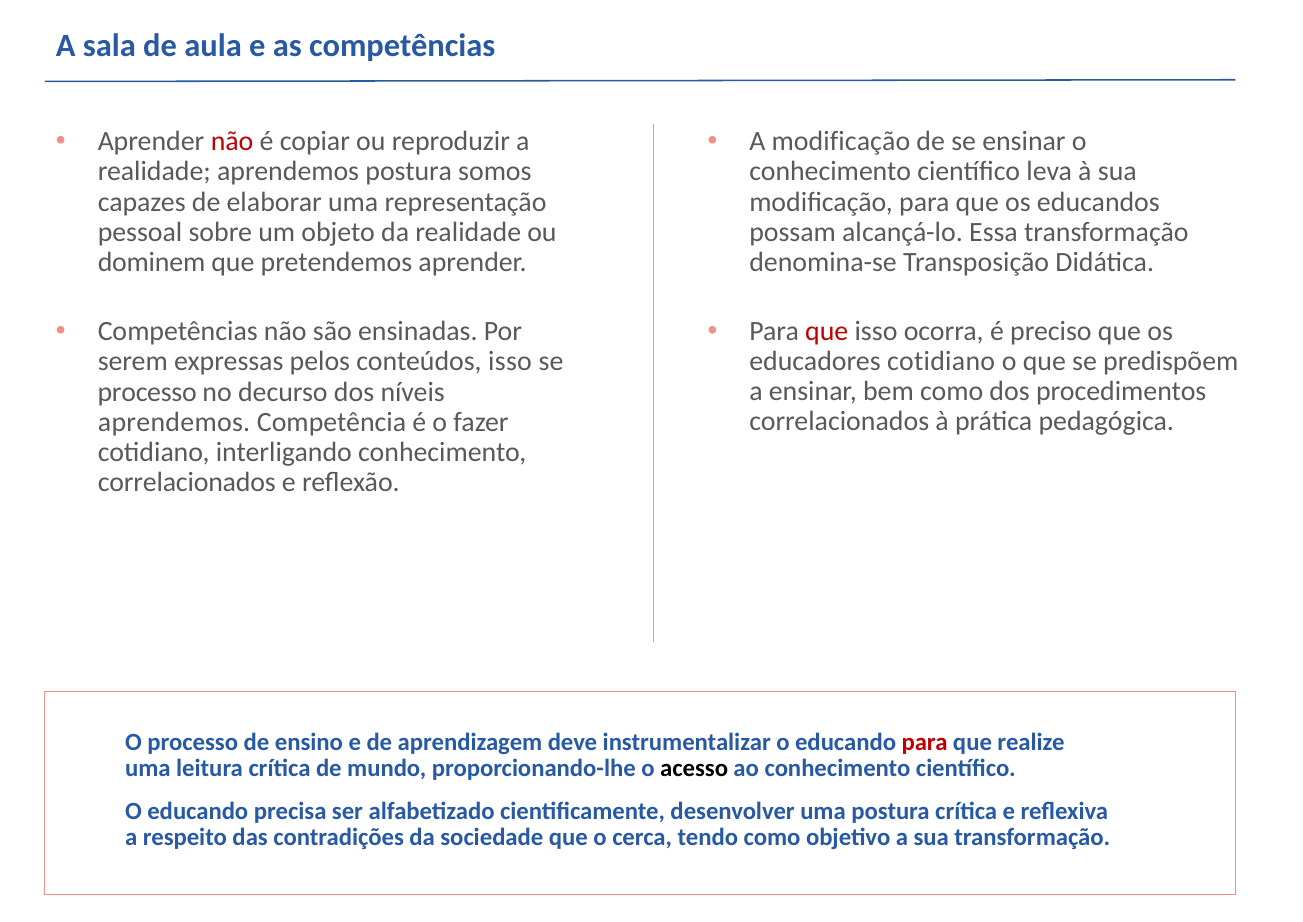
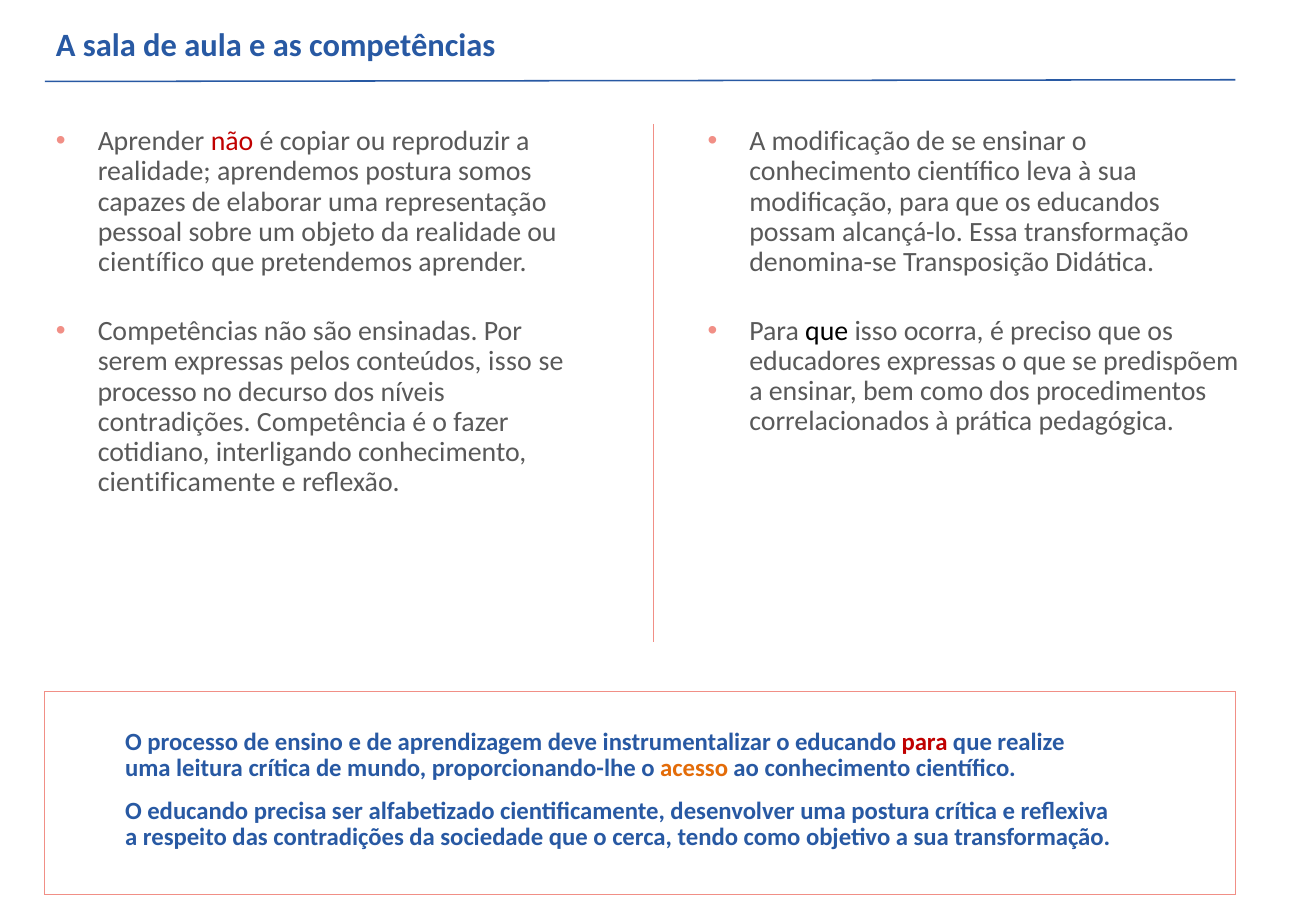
dominem: dominem -> científico (151, 262)
que colour: red -> black (827, 331)
educadores cotidiano: cotidiano -> expressas (941, 362)
aprendemos: aprendemos -> contradições (174, 422)
correlacionados: correlacionados -> cientificamente (187, 482)
acesso colour: black -> orange (694, 769)
